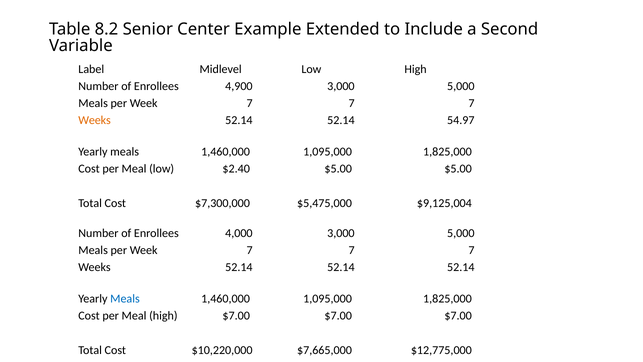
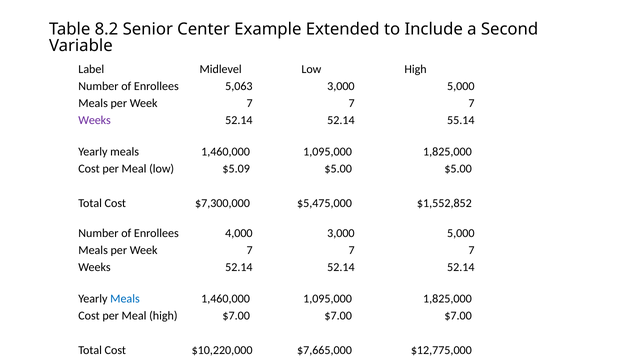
4,900: 4,900 -> 5,063 (239, 86)
Weeks colour: orange -> purple (95, 120)
54.97: 54.97 -> 55.14 (461, 120)
$2.40: $2.40 -> $5.09 (236, 168)
$9,125,004: $9,125,004 -> $1,552,852 (444, 203)
